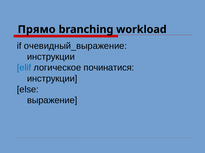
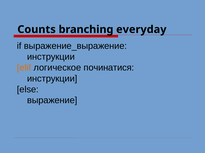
Прямо: Прямо -> Counts (37, 30)
workload: workload -> everyday (141, 30)
очевидный_выражение: очевидный_выражение -> выражение_выражение (75, 46)
elif colour: blue -> orange (24, 68)
